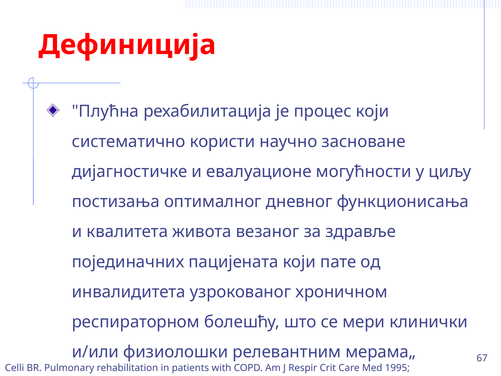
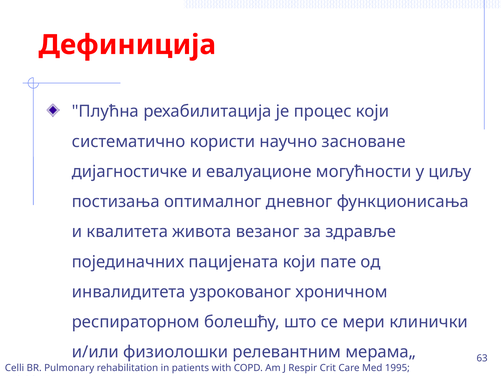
67: 67 -> 63 (482, 358)
